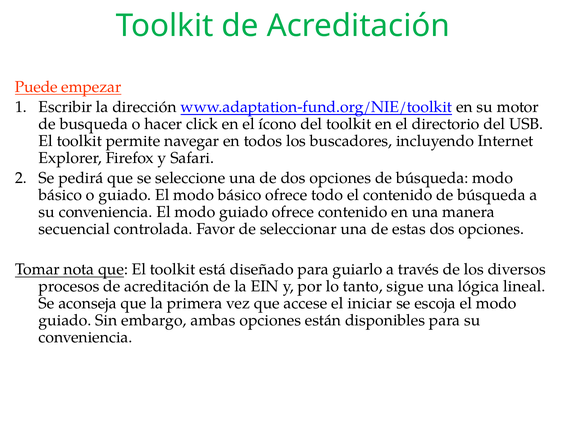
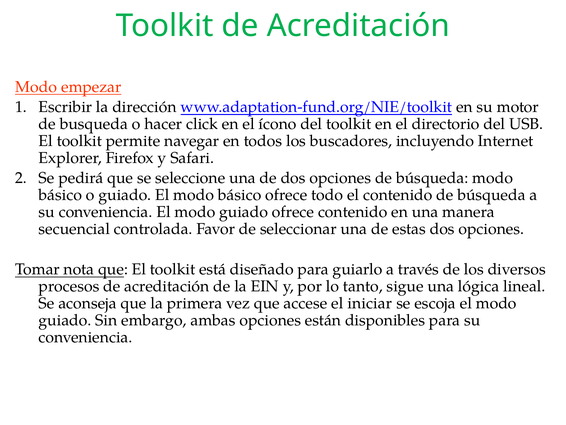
Puede: Puede -> Modo (36, 87)
